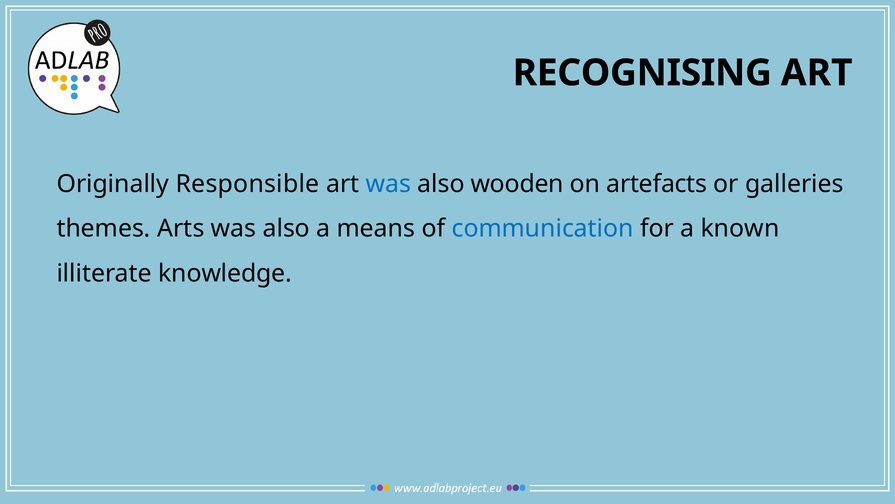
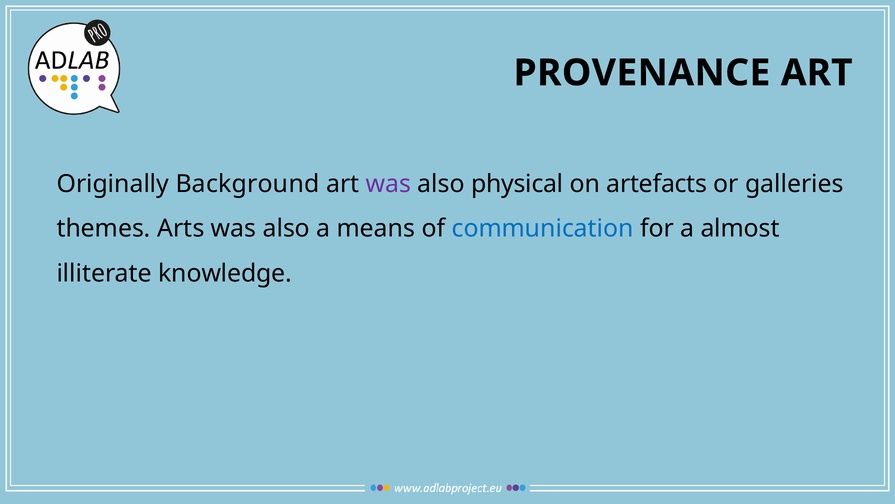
RECOGNISING: RECOGNISING -> PROVENANCE (642, 73)
Responsible: Responsible -> Background (247, 184)
was colour: blue -> purple (388, 184)
wooden: wooden -> physical (517, 184)
known: known -> almost (740, 229)
